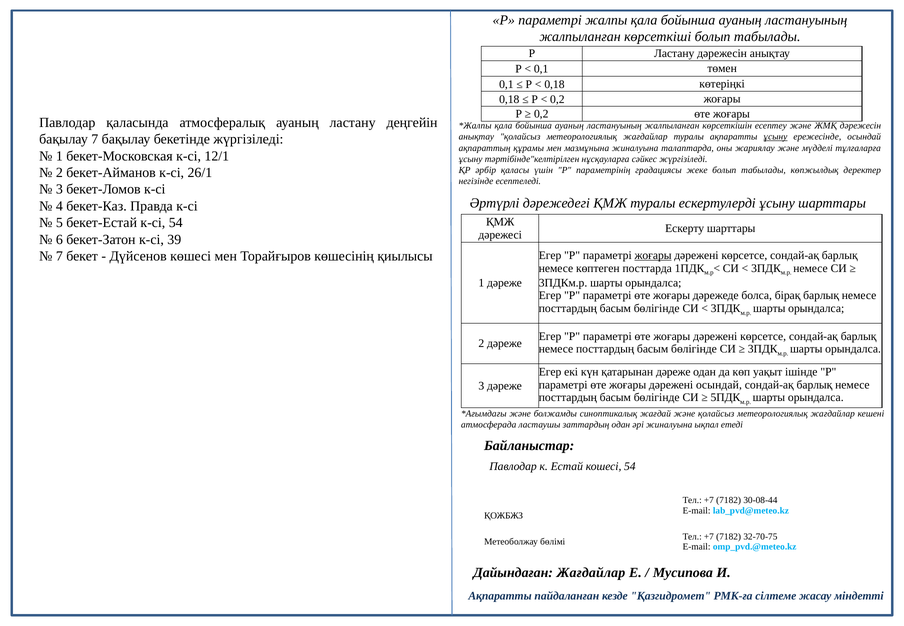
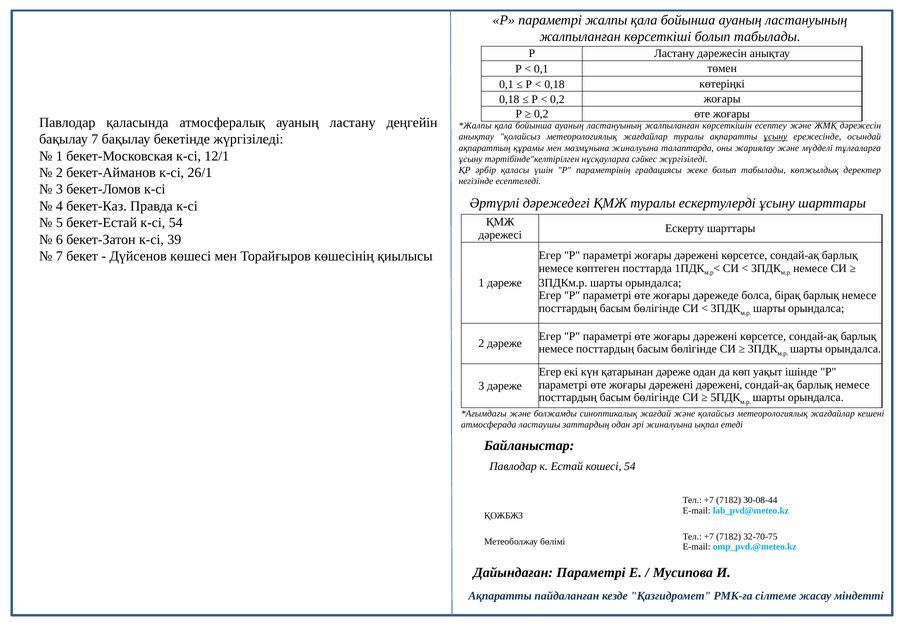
жоғары underline: present -> none (653, 255)
дәрежені осындай: осындай -> дәрежені (719, 385)
Дайындаған Жағдайлар: Жағдайлар -> Параметрі (591, 573)
